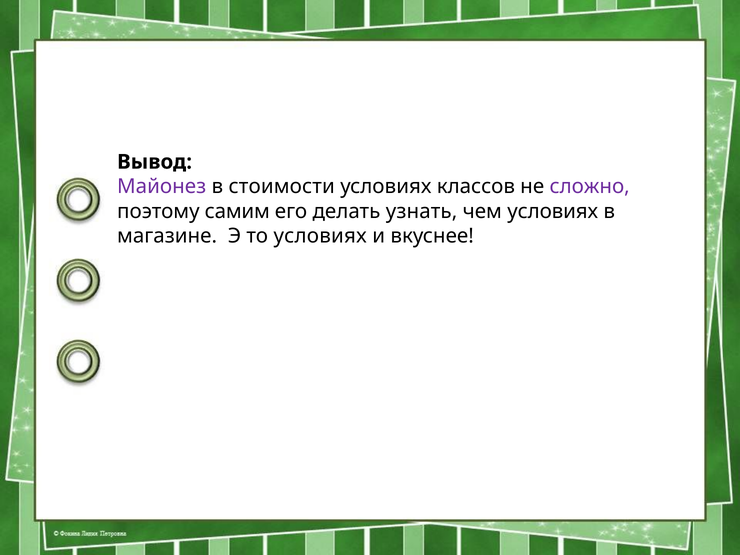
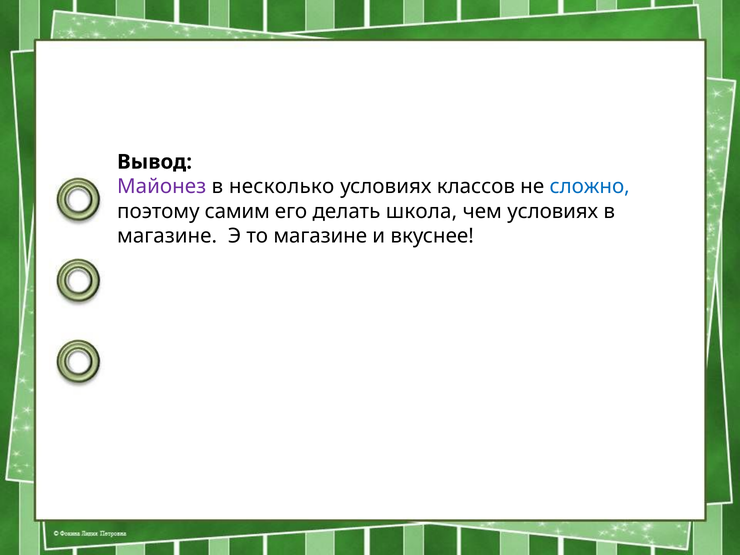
стоимости: стоимости -> несколько (282, 187)
сложно colour: purple -> blue (590, 187)
узнать: узнать -> школа (422, 211)
то условиях: условиях -> магазине (320, 236)
